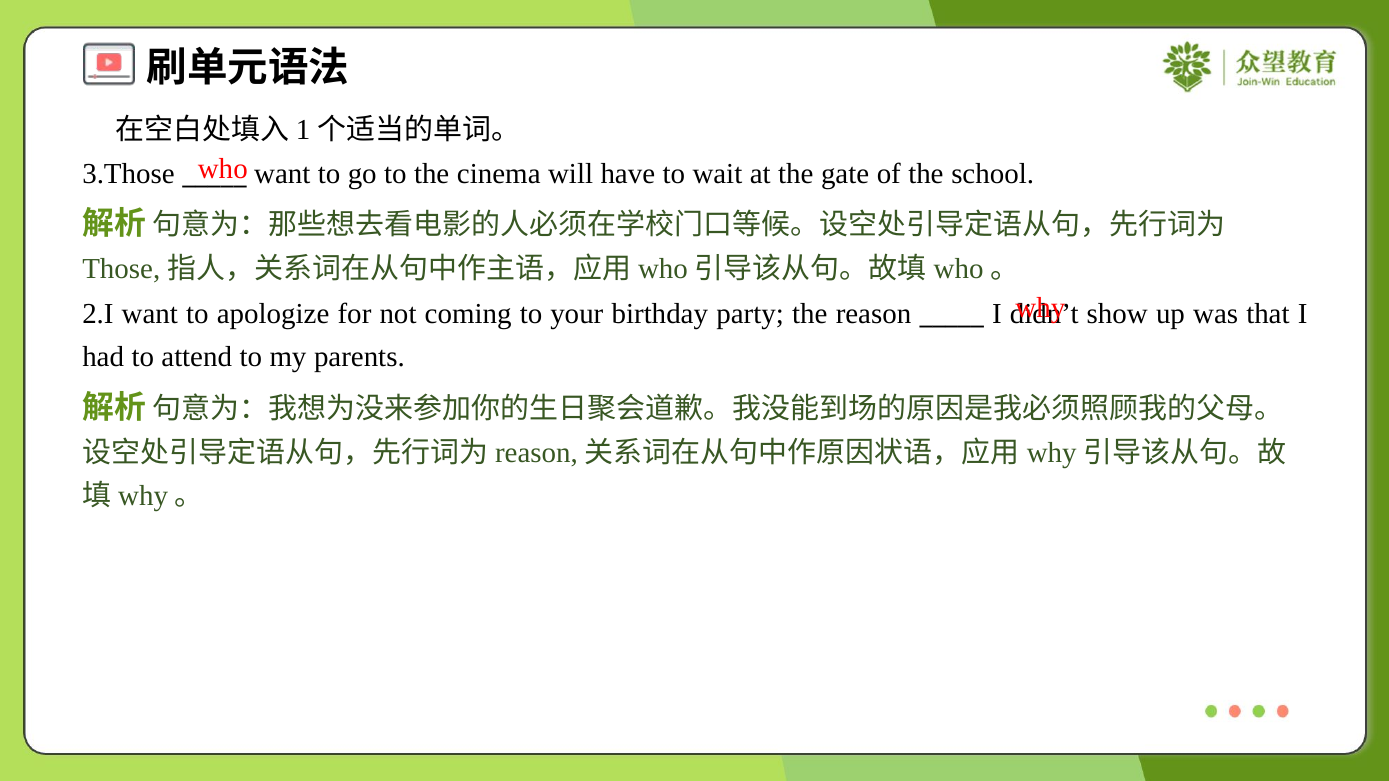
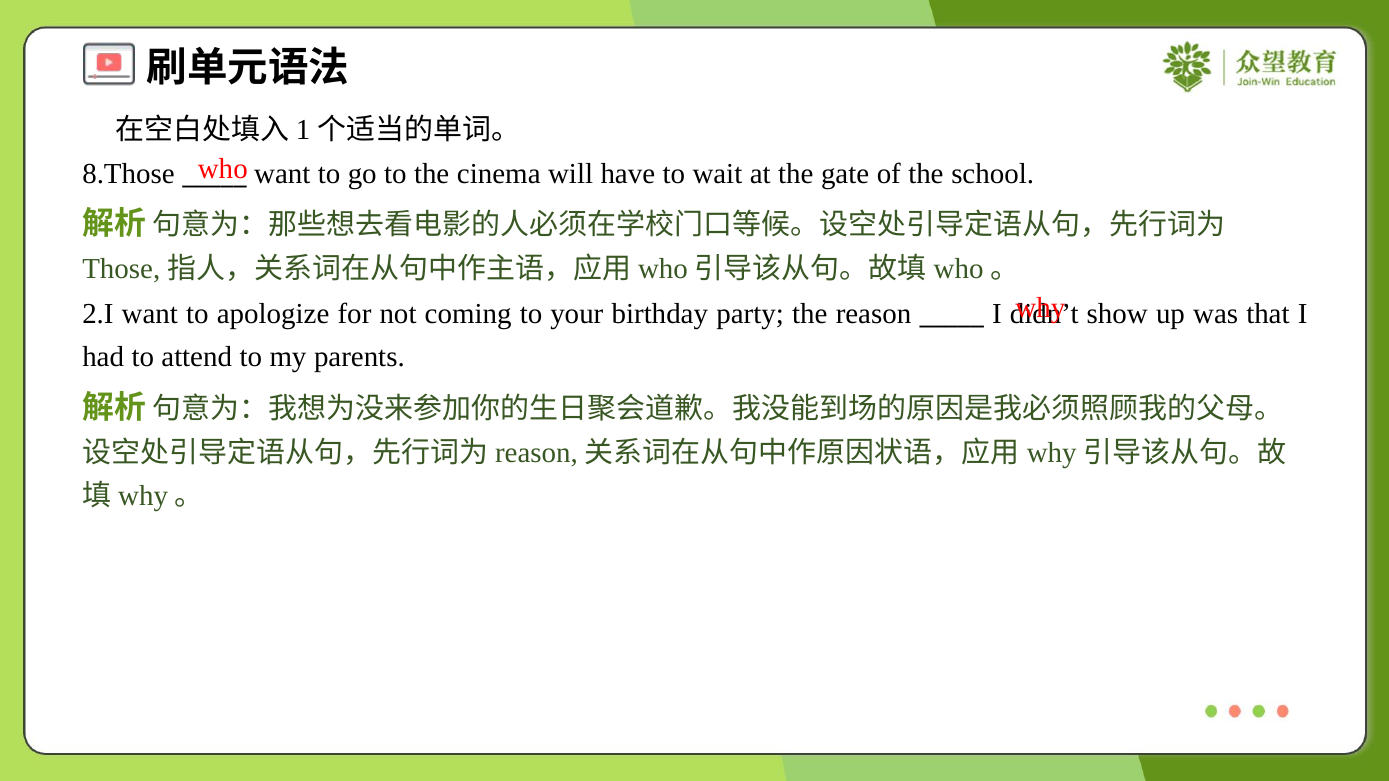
3.Those: 3.Those -> 8.Those (128, 174)
